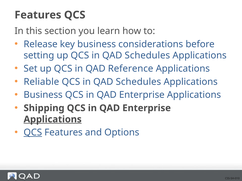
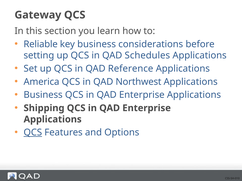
Features: Features -> Gateway (38, 15)
Release: Release -> Reliable (41, 44)
Reliable: Reliable -> America (41, 82)
Schedules: Schedules -> Northwest (138, 82)
Applications underline: present -> none (53, 120)
